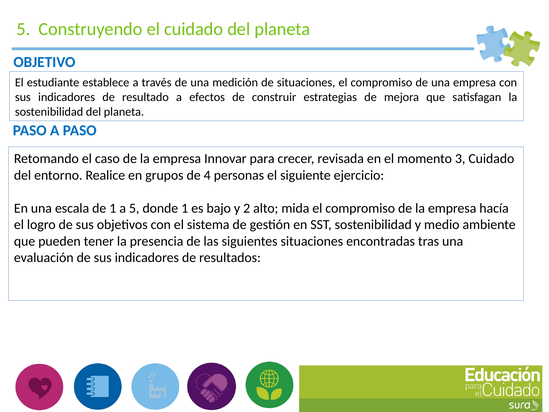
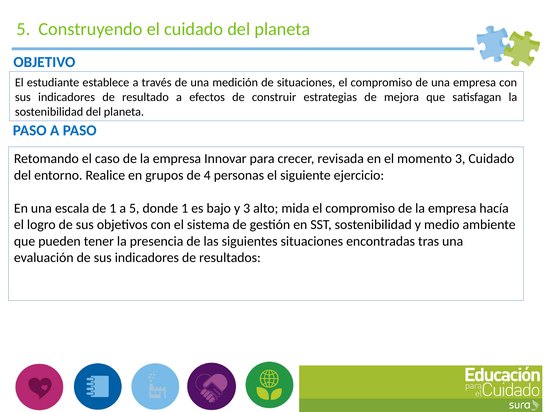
y 2: 2 -> 3 (247, 208)
